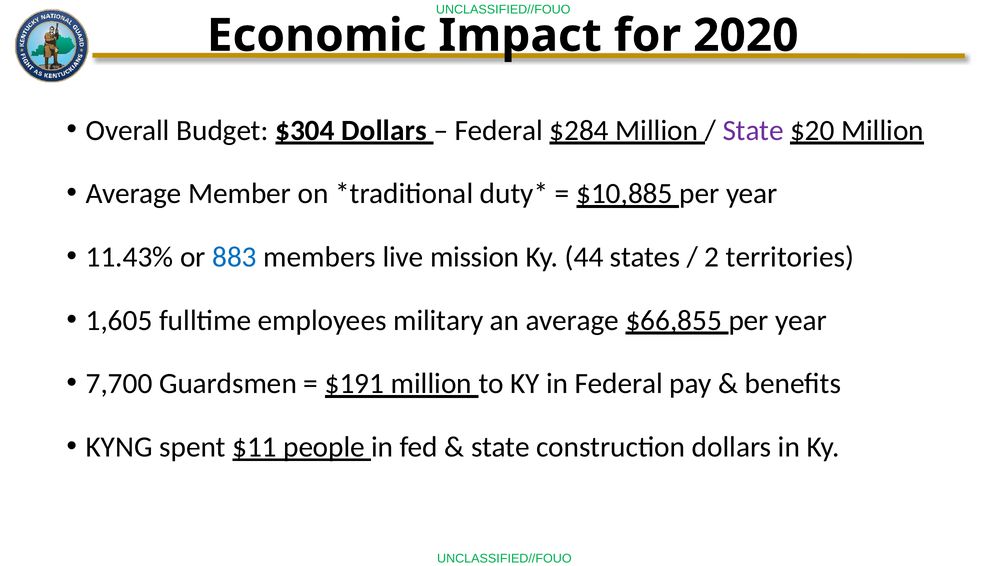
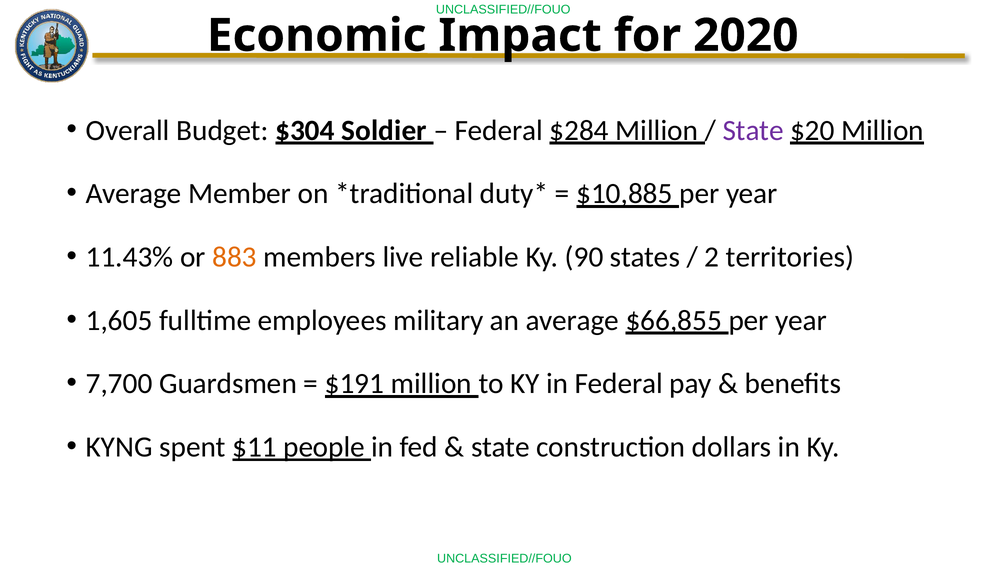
$304 Dollars: Dollars -> Soldier (384, 130)
883 colour: blue -> orange (235, 257)
mission: mission -> reliable (475, 257)
44: 44 -> 90 (584, 257)
